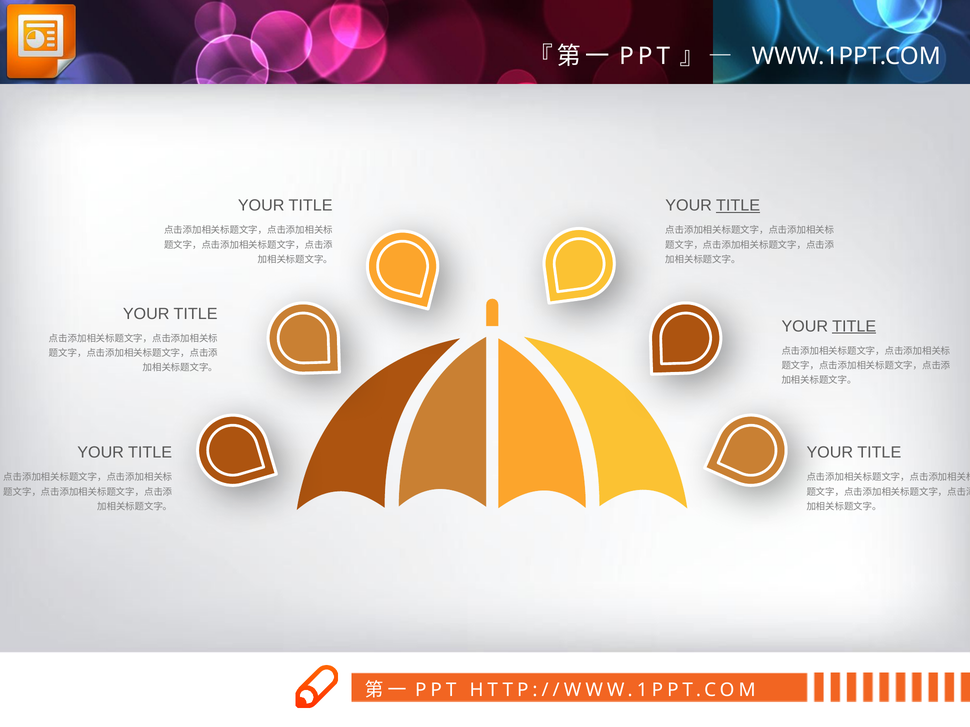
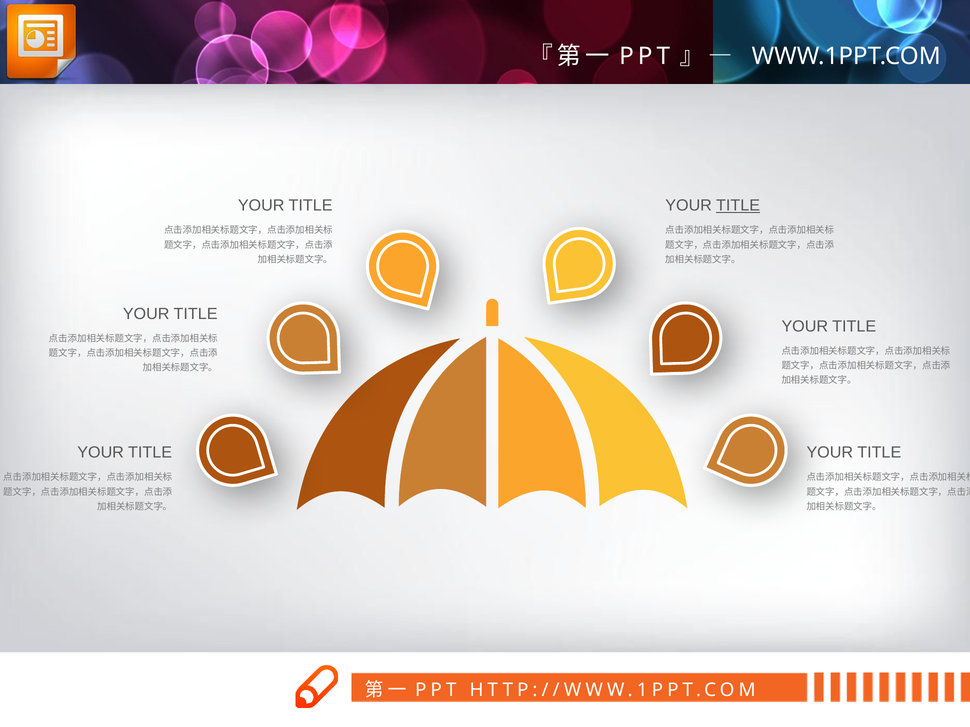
TITLE underline: present -> none (854, 326)
